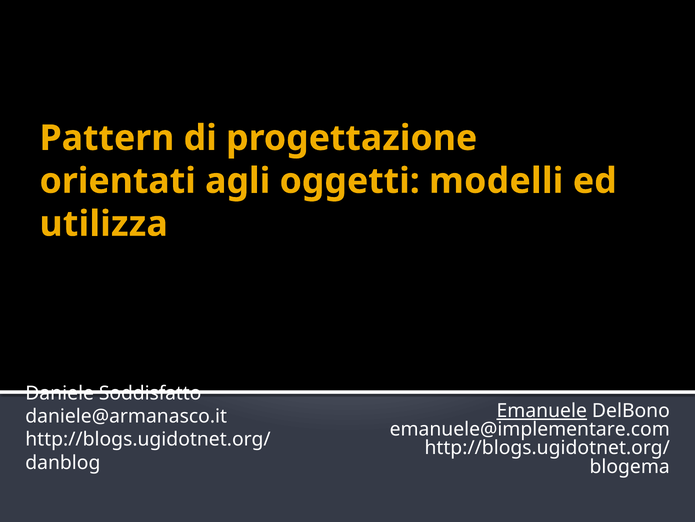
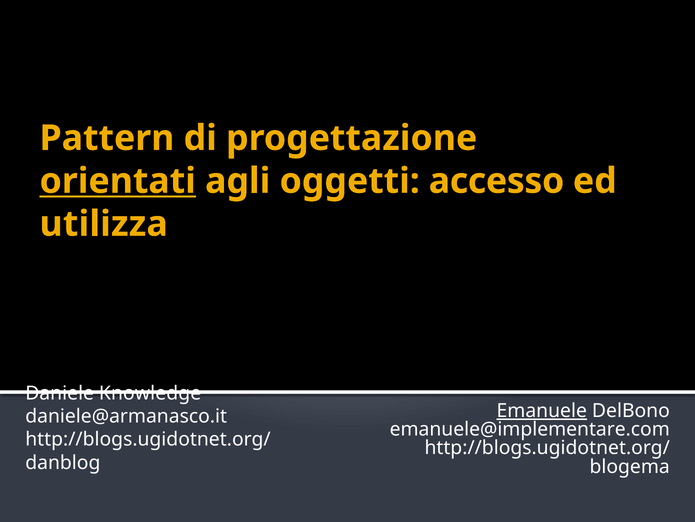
orientati underline: none -> present (118, 181)
modelli: modelli -> accesso (497, 181)
Soddisfatto: Soddisfatto -> Knowledge (150, 393)
